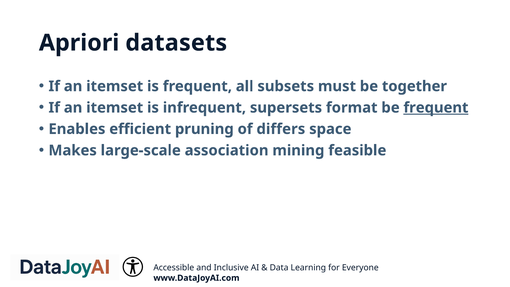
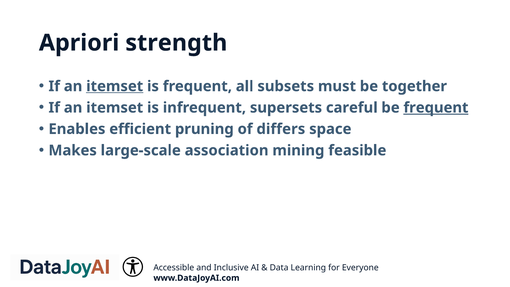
datasets: datasets -> strength (176, 43)
itemset underline: none -> present (115, 86)
format: format -> careful (352, 108)
